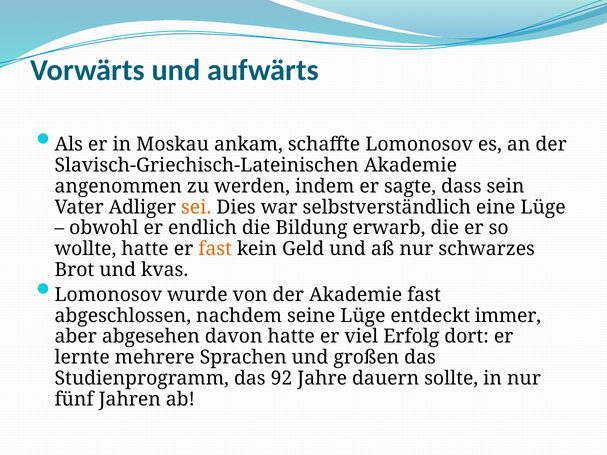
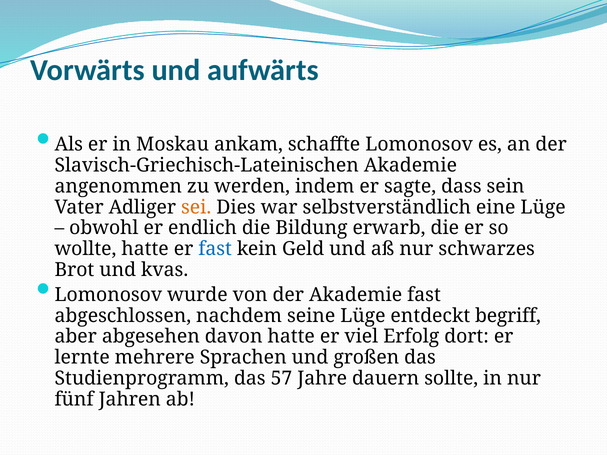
fast colour: orange -> blue (215, 249)
immer: immer -> begriff (508, 316)
92: 92 -> 57 (281, 379)
